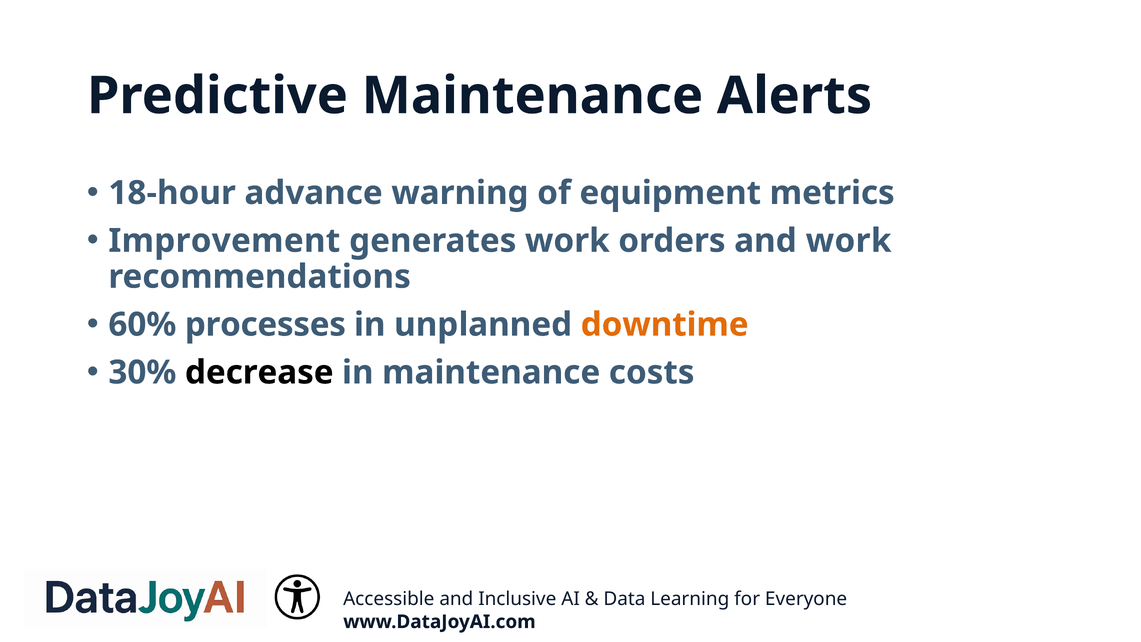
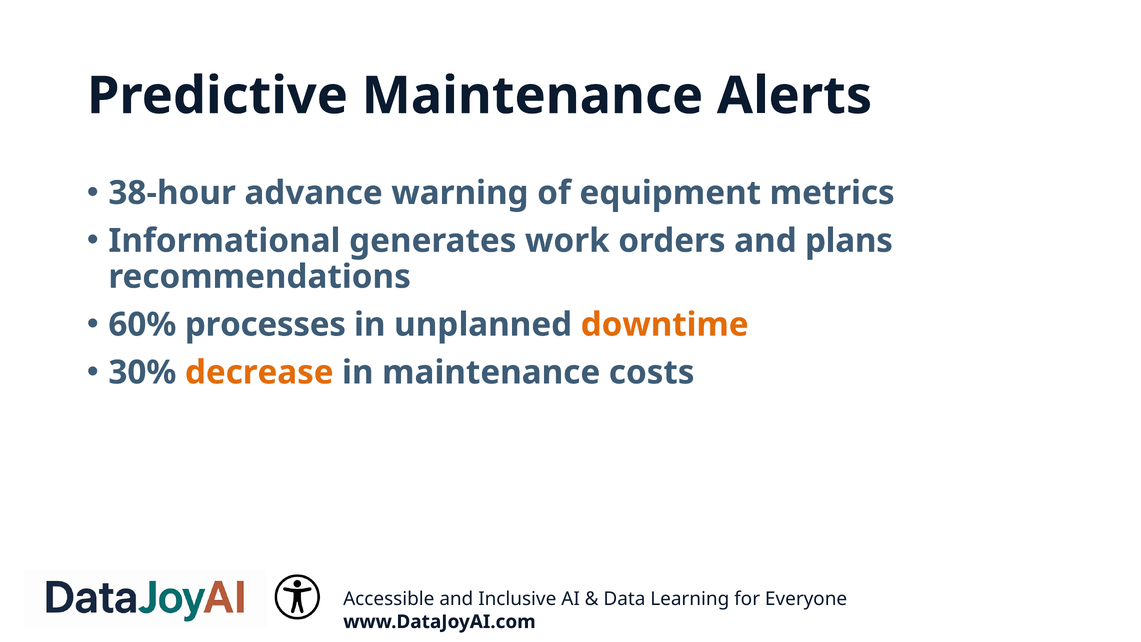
18-hour: 18-hour -> 38-hour (172, 193)
Improvement: Improvement -> Informational (224, 241)
and work: work -> plans (849, 241)
decrease colour: black -> orange (259, 372)
